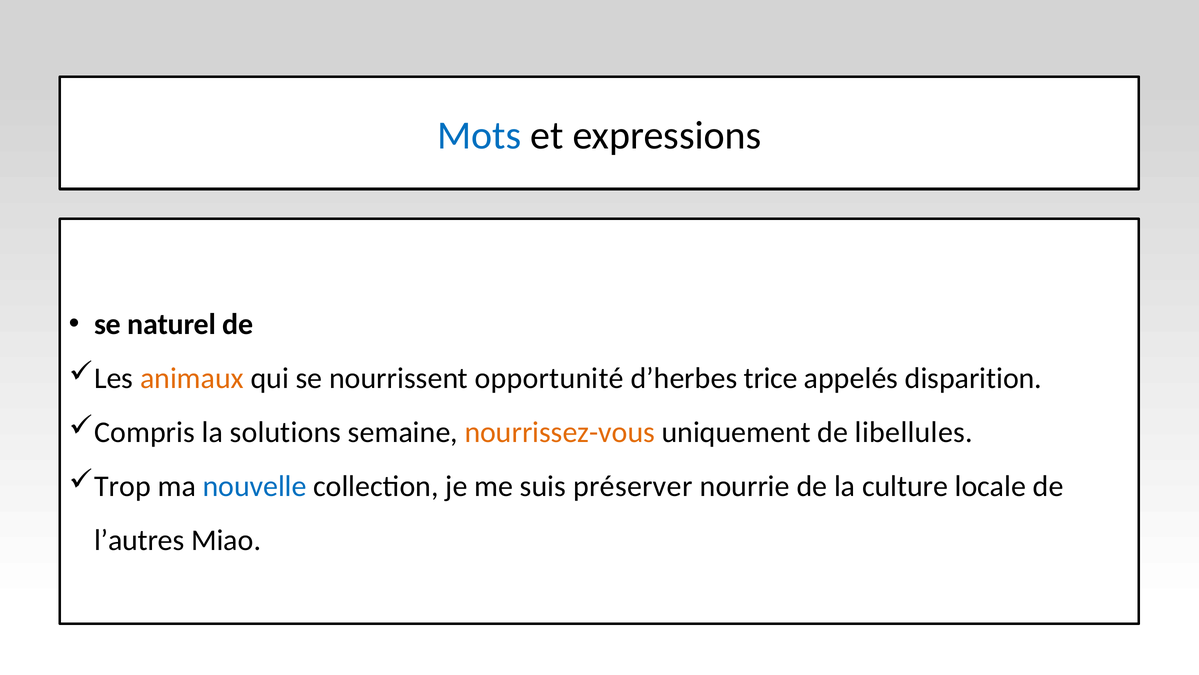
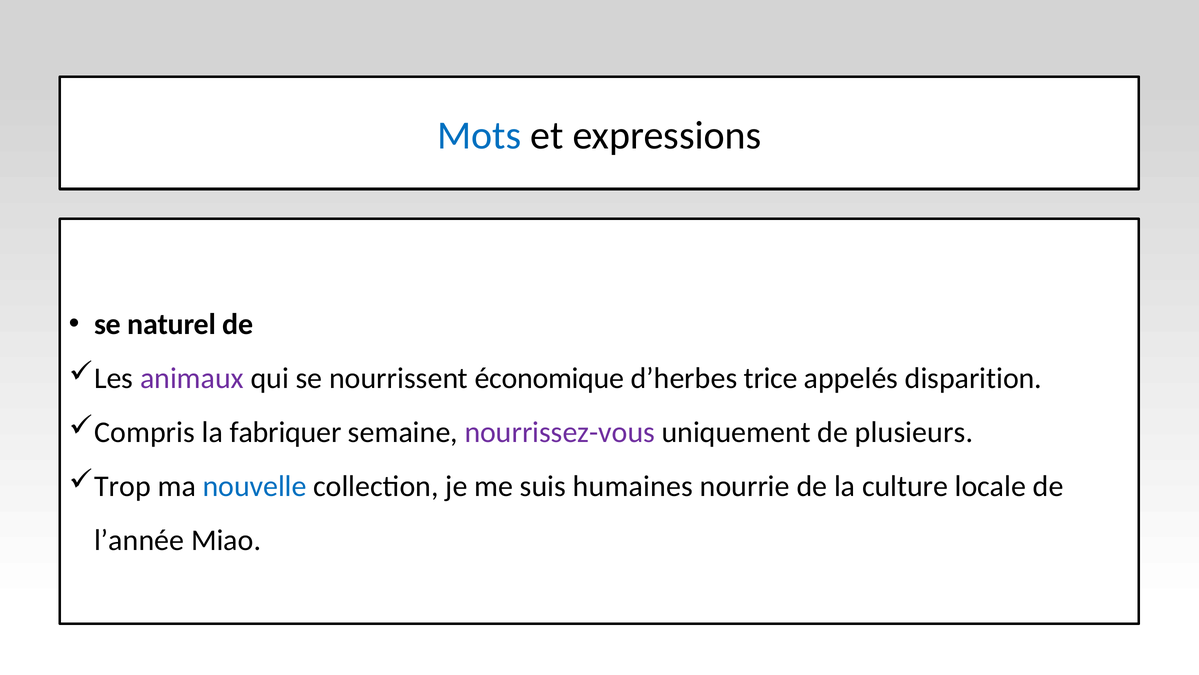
animaux colour: orange -> purple (192, 378)
opportunité: opportunité -> économique (549, 378)
solutions: solutions -> fabriquer (286, 432)
nourrissez-vous colour: orange -> purple (560, 432)
libellules: libellules -> plusieurs (914, 432)
préserver: préserver -> humaines (633, 486)
l’autres: l’autres -> l’année (139, 540)
